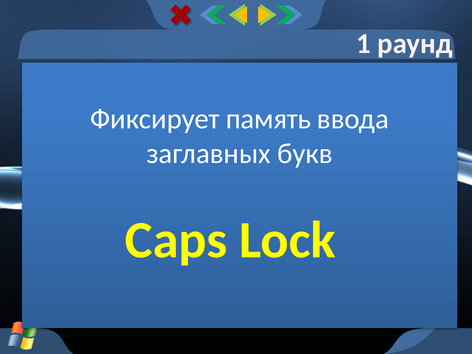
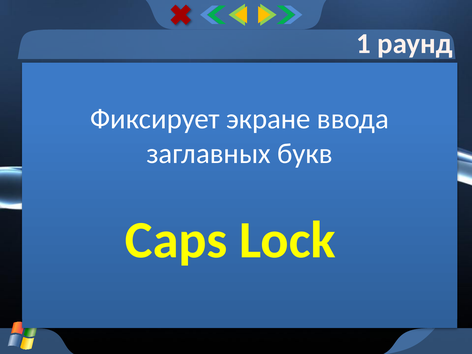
память: память -> экране (268, 119)
